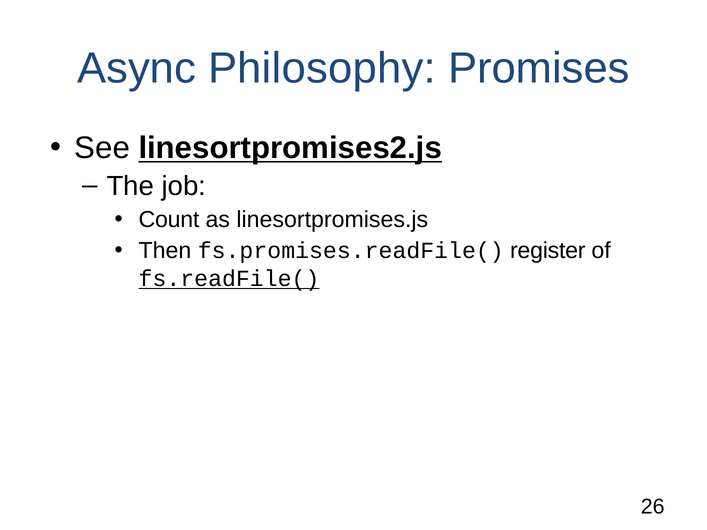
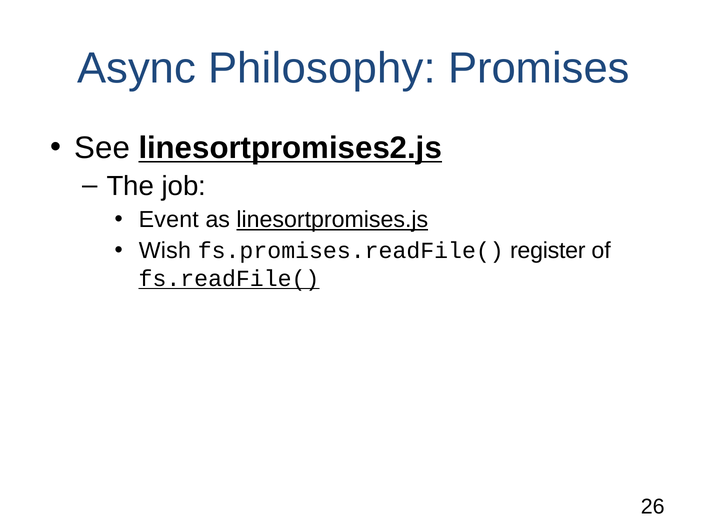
Count: Count -> Event (169, 220)
linesortpromises.js underline: none -> present (332, 220)
Then: Then -> Wish (165, 251)
